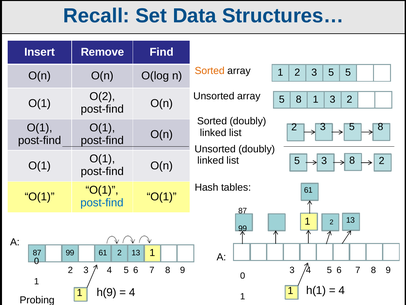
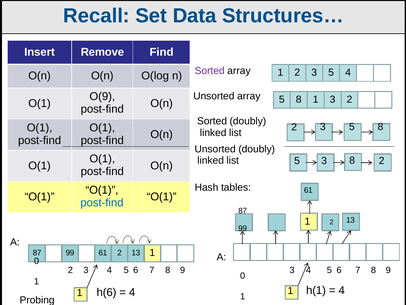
Sorted colour: orange -> purple (210, 71)
3 5 5: 5 -> 4 (348, 72)
O(2: O(2 -> O(9 (102, 96)
h(9: h(9 -> h(6 (107, 292)
